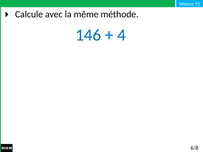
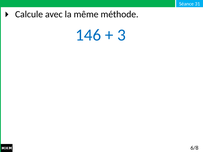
4: 4 -> 3 (121, 35)
